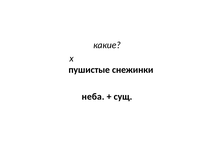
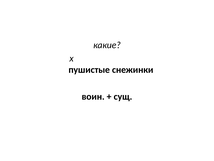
неба: неба -> воин (93, 96)
